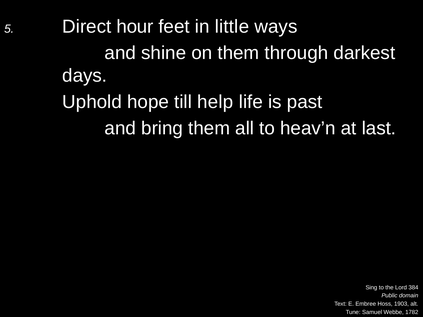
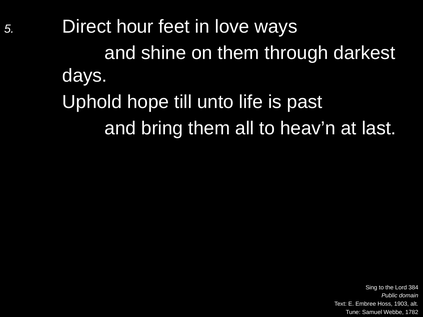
little: little -> love (232, 27)
help: help -> unto (215, 102)
